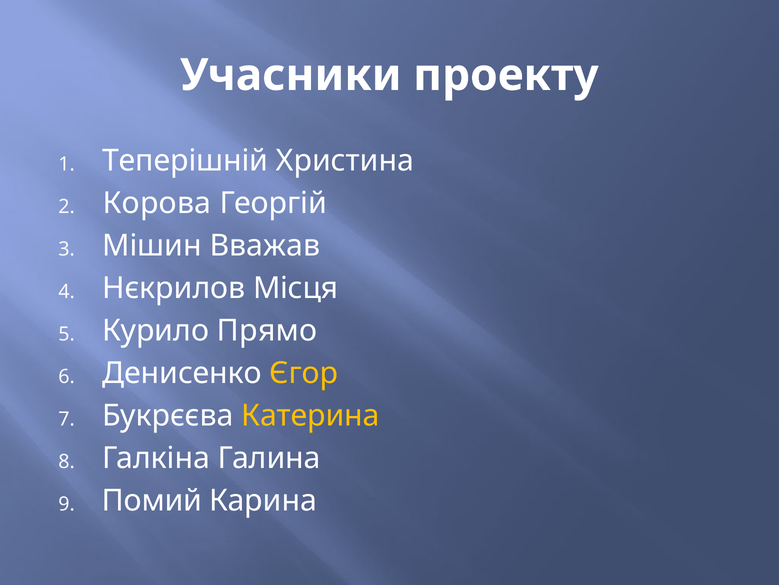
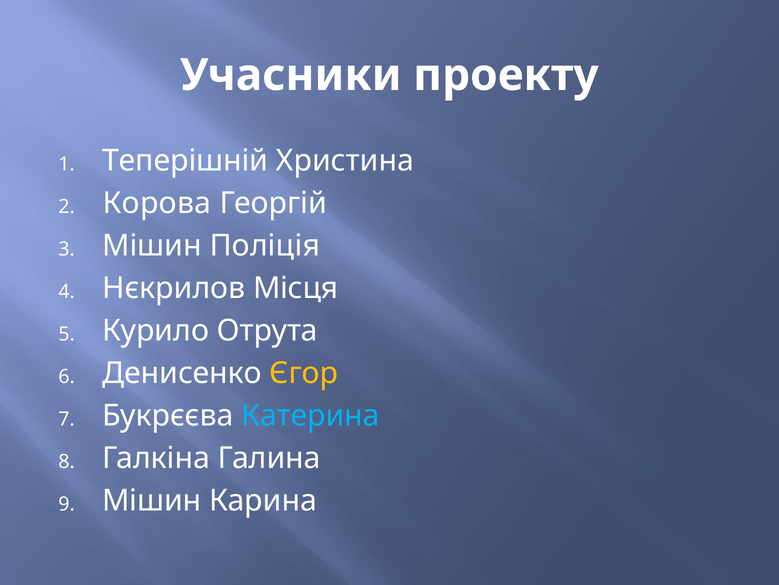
Вважав: Вважав -> Поліція (265, 245)
Прямо: Прямо -> Отрута (267, 330)
Катерина colour: yellow -> light blue (311, 415)
Помий: Помий -> Мішин (152, 500)
